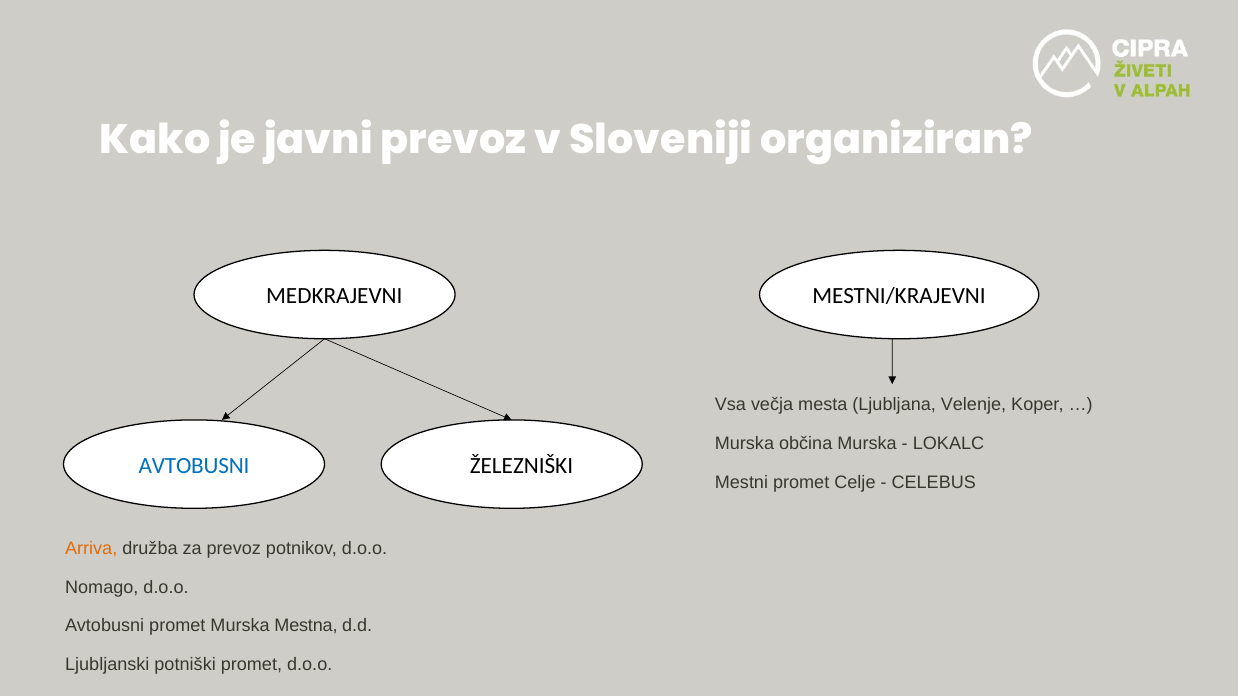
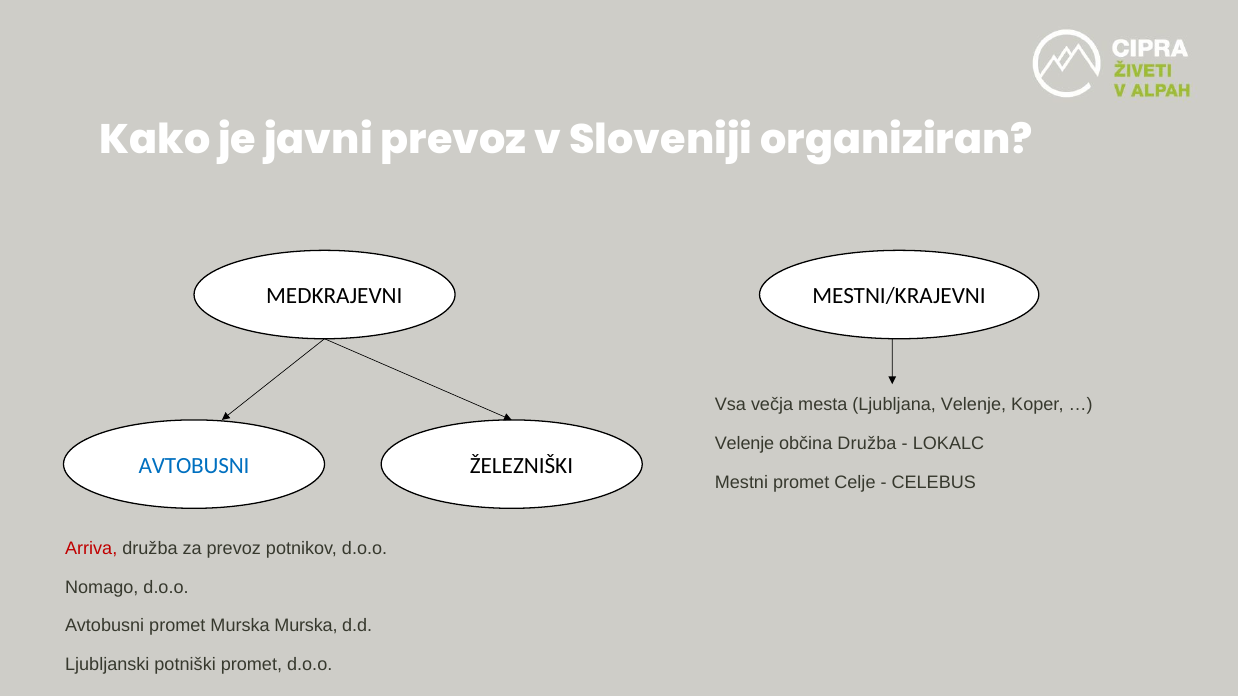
Murska: Murska -> Velenje (745, 444)
občina Murska: Murska -> Družba (867, 444)
Arriva colour: orange -> red (91, 549)
Murska Mestna: Mestna -> Murska (306, 626)
